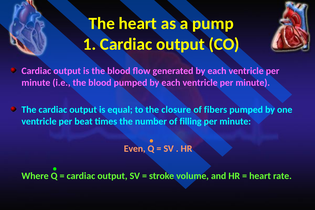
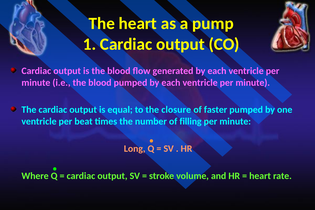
fibers: fibers -> faster (216, 110)
Even: Even -> Long (135, 149)
